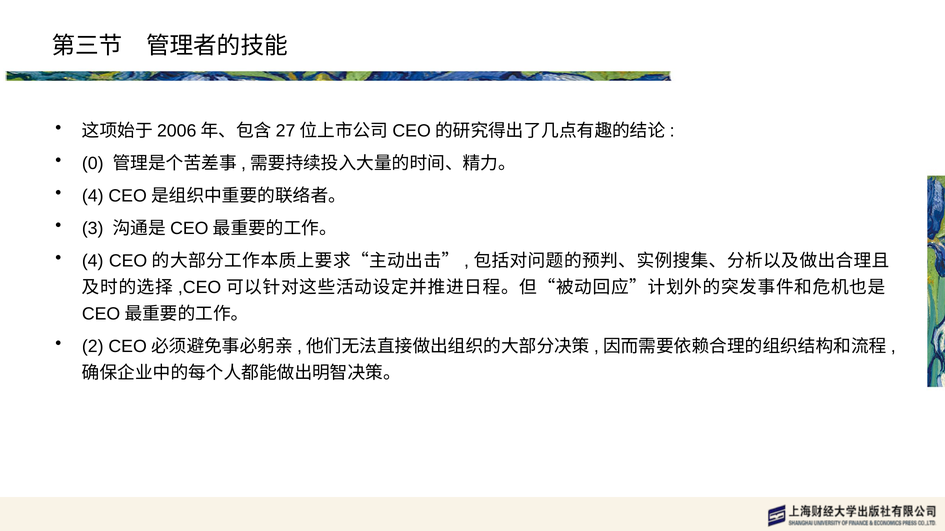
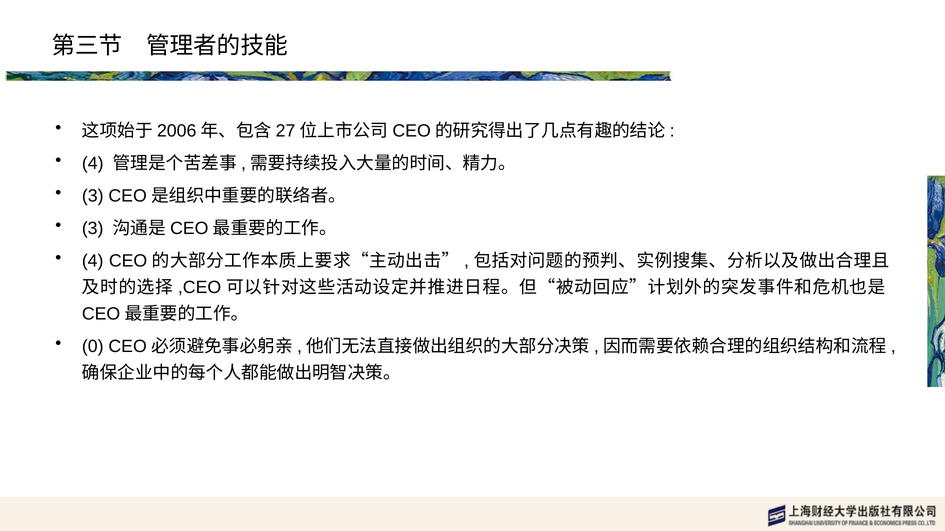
0: 0 -> 4 (93, 164)
4: 4 -> 3 (93, 196)
2: 2 -> 0 (93, 347)
